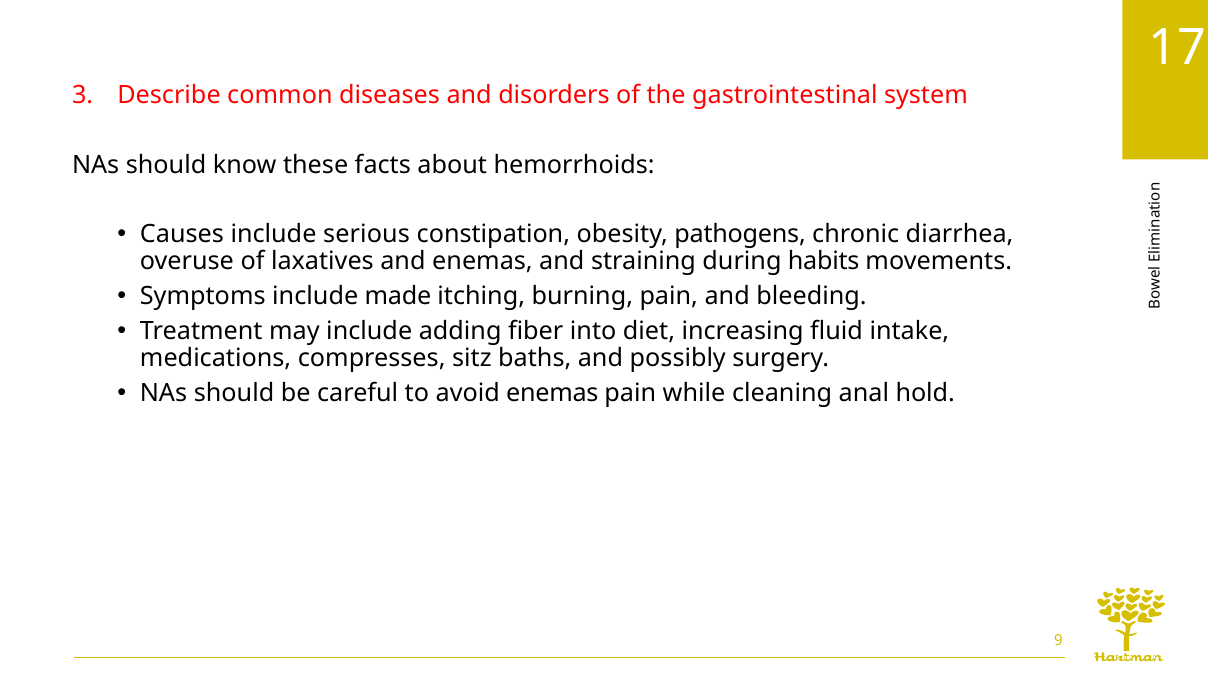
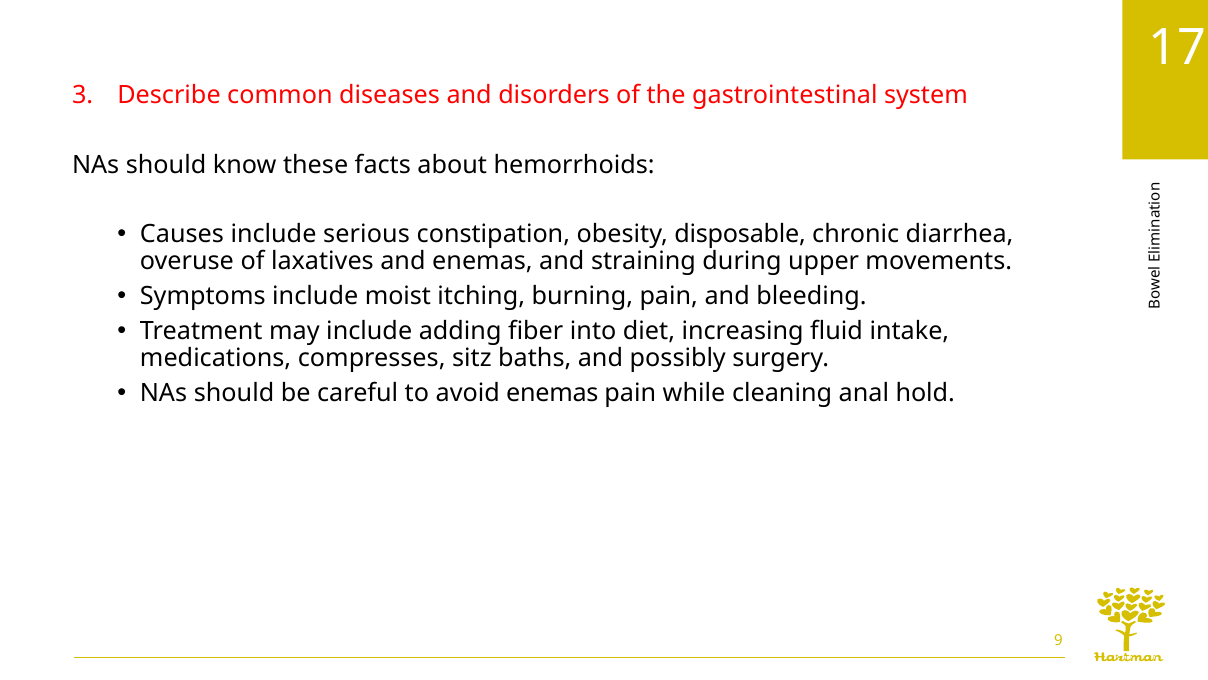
pathogens: pathogens -> disposable (740, 234)
habits: habits -> upper (824, 261)
made: made -> moist (398, 296)
